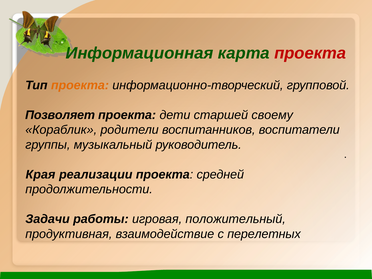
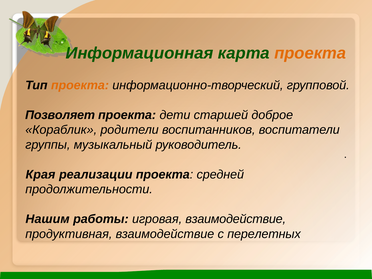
проекта colour: red -> orange (310, 53)
своему: своему -> доброе (272, 115)
Задачи: Задачи -> Нашим (47, 219)
игровая положительный: положительный -> взаимодействие (236, 219)
